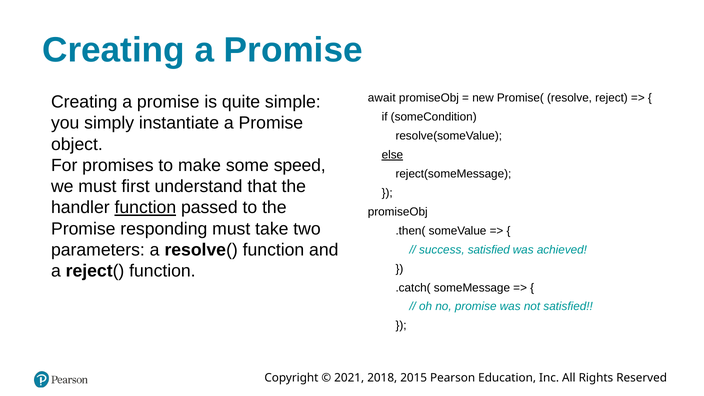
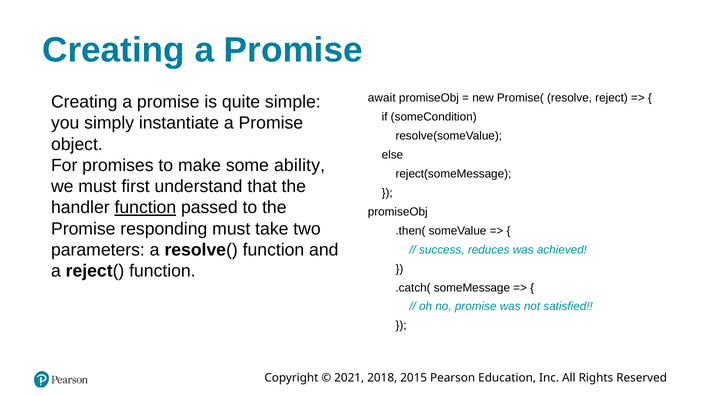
else underline: present -> none (392, 155)
speed: speed -> ability (300, 165)
success satisfied: satisfied -> reduces (489, 250)
